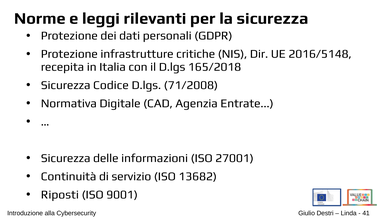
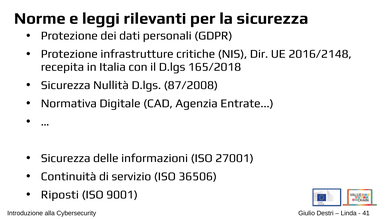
2016/5148: 2016/5148 -> 2016/2148 (320, 54)
Codice: Codice -> Nullità (111, 85)
71/2008: 71/2008 -> 87/2008 (191, 85)
13682: 13682 -> 36506 (198, 176)
